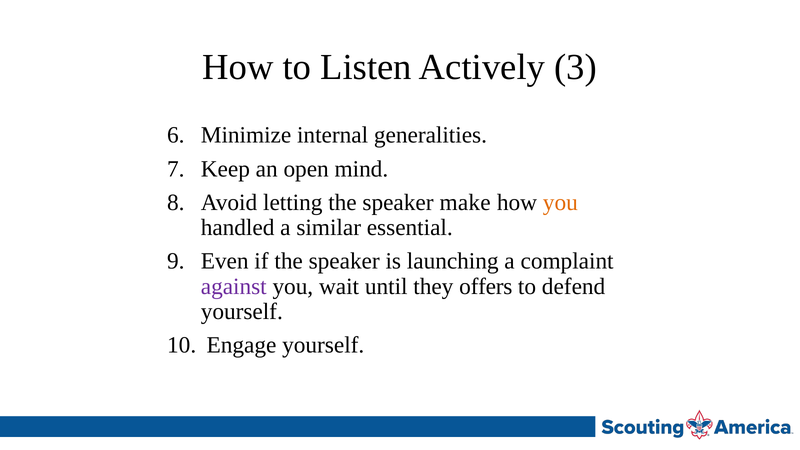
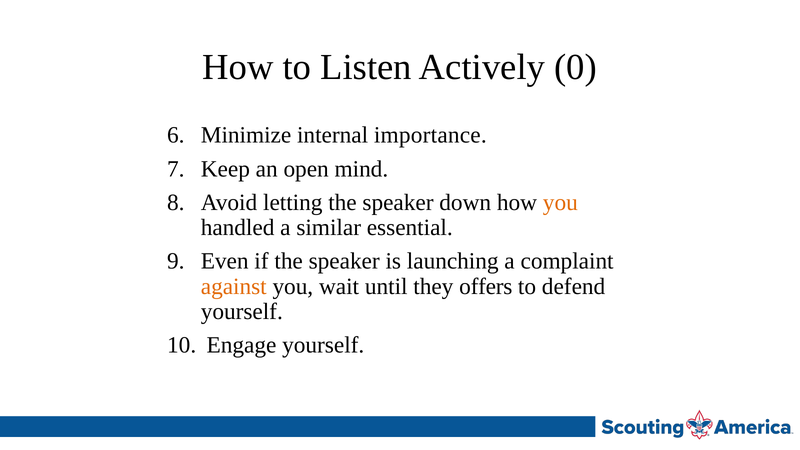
3: 3 -> 0 (576, 67)
generalities: generalities -> importance (430, 135)
make: make -> down (465, 202)
against colour: purple -> orange (234, 286)
